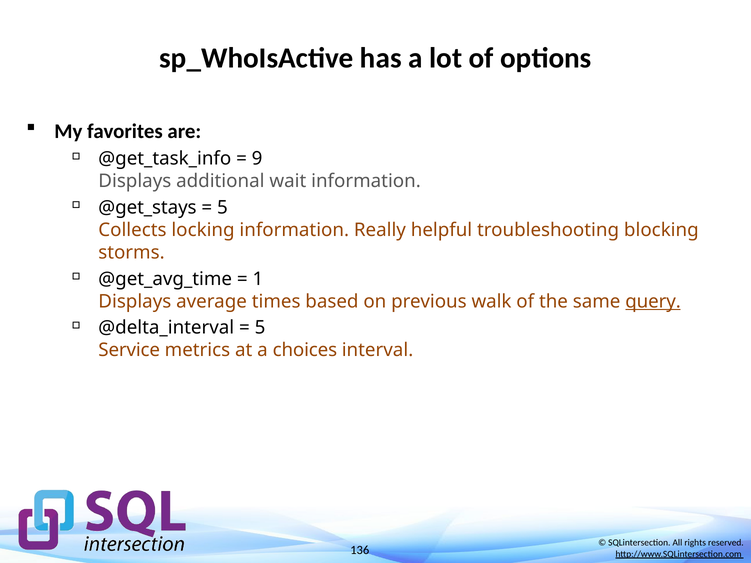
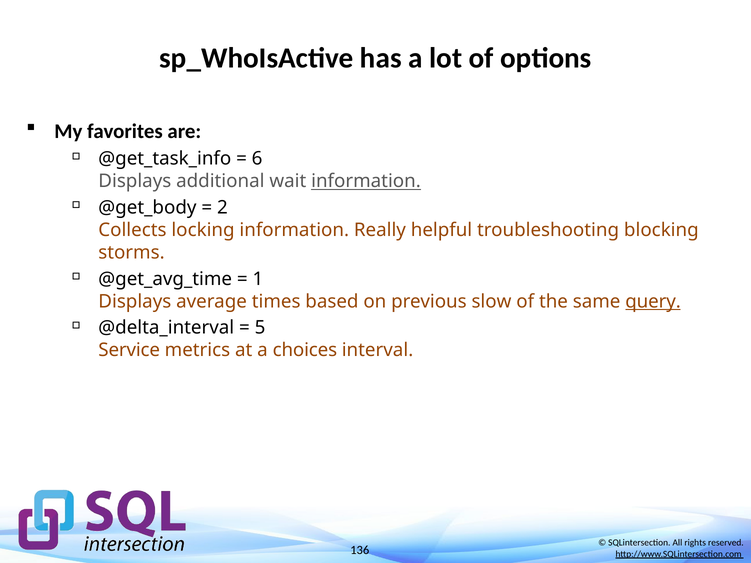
9: 9 -> 6 (257, 159)
information underline: none -> present (366, 181)
@get_stays: @get_stays -> @get_body (147, 208)
5: 5 -> 2 (222, 208)
walk: walk -> slow (491, 302)
